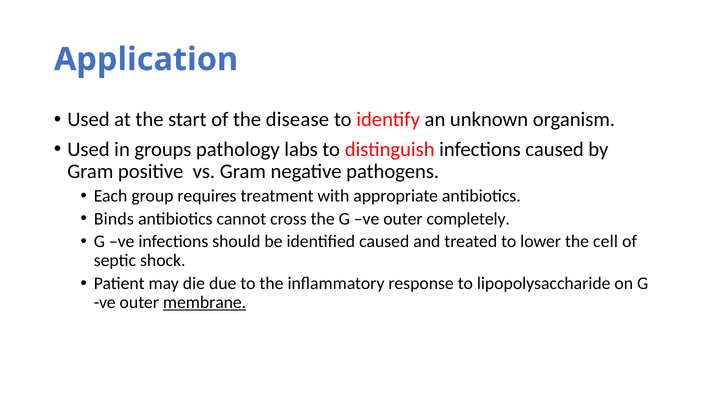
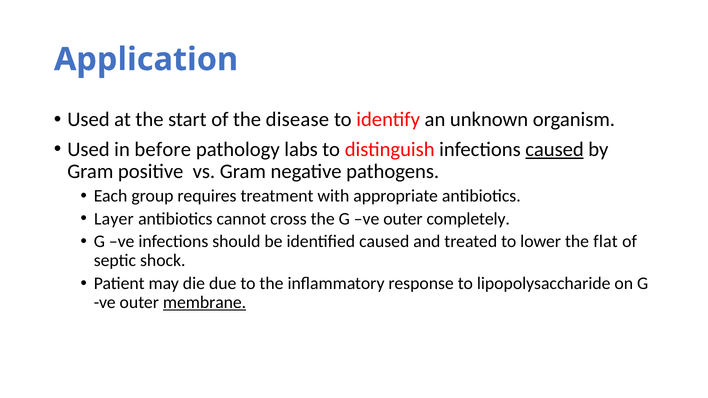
groups: groups -> before (163, 149)
caused underline: none -> present (555, 149)
Binds: Binds -> Layer (114, 219)
cell: cell -> flat (606, 242)
